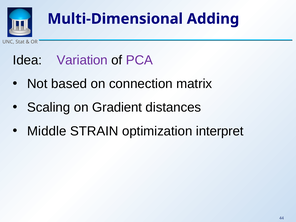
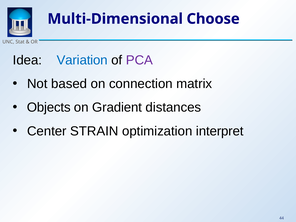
Adding: Adding -> Choose (213, 19)
Variation colour: purple -> blue (82, 60)
Scaling: Scaling -> Objects (49, 107)
Middle: Middle -> Center (47, 131)
